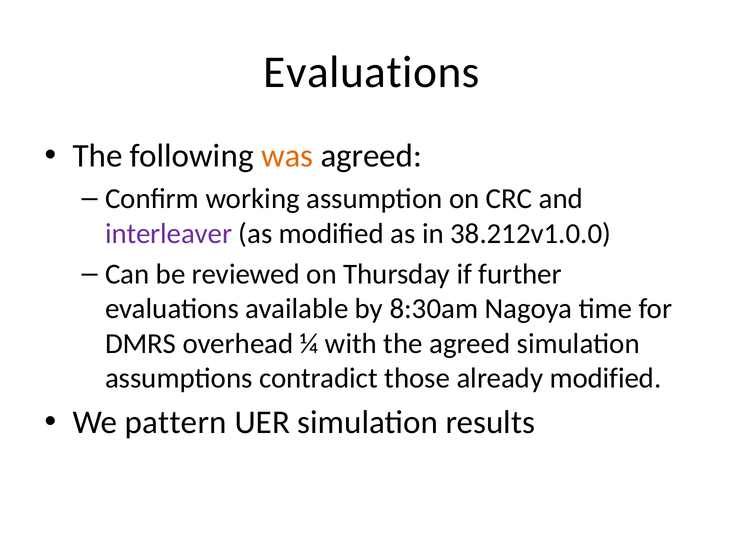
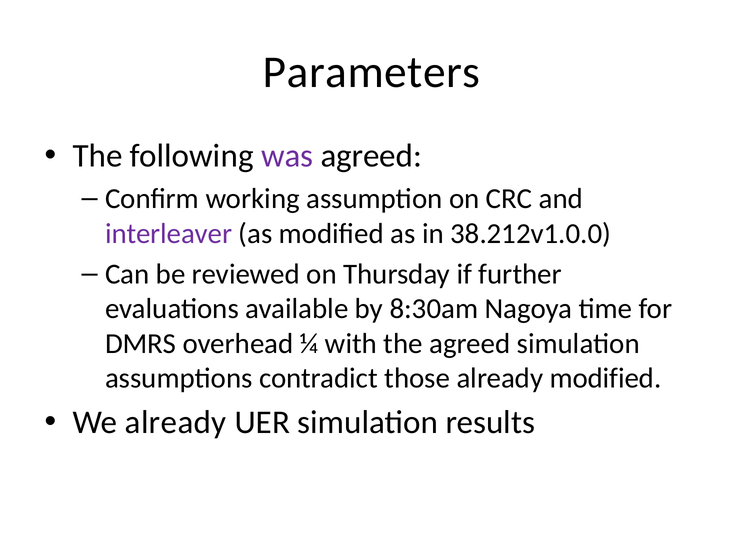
Evaluations: Evaluations -> Parameters (372, 72)
was colour: orange -> purple (287, 156)
We pattern: pattern -> already (176, 422)
